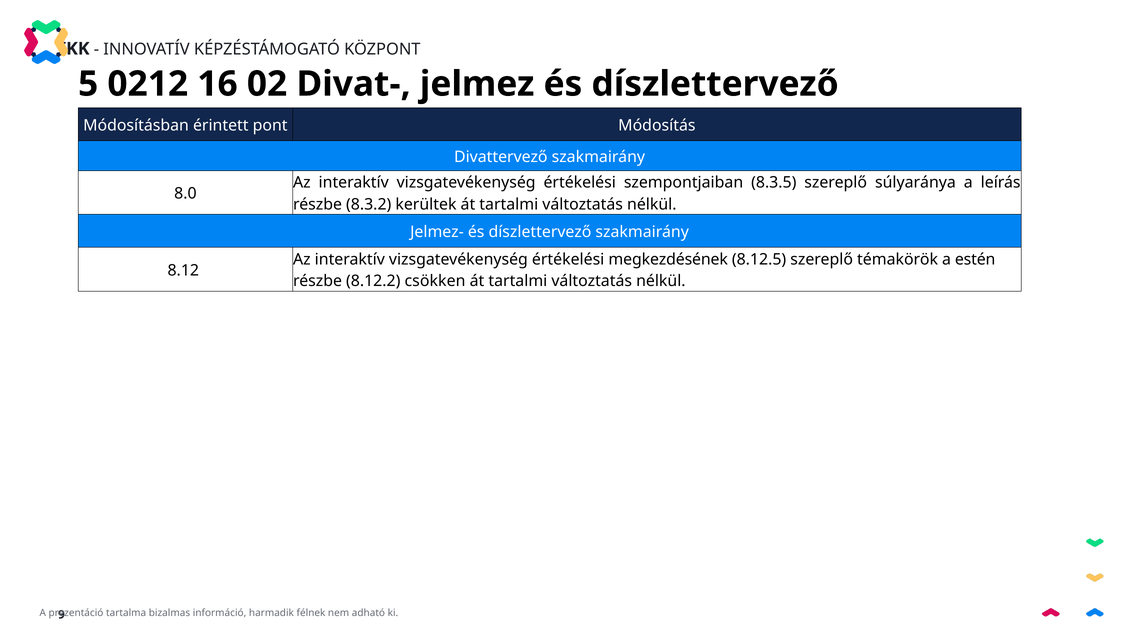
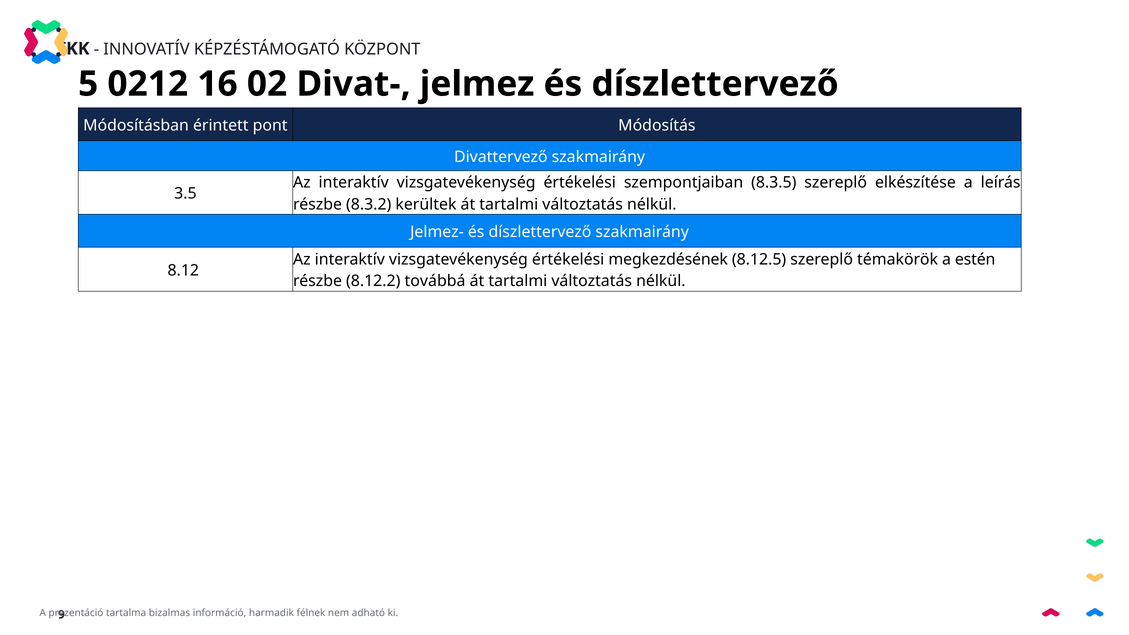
súlyaránya: súlyaránya -> elkészítése (915, 183)
8.0: 8.0 -> 3.5 (185, 194)
csökken: csökken -> továbbá (435, 281)
